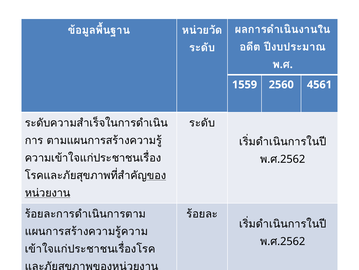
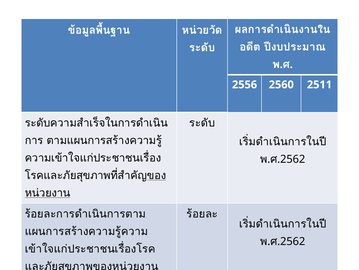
1559: 1559 -> 2556 (245, 84)
4561: 4561 -> 2511 (319, 84)
